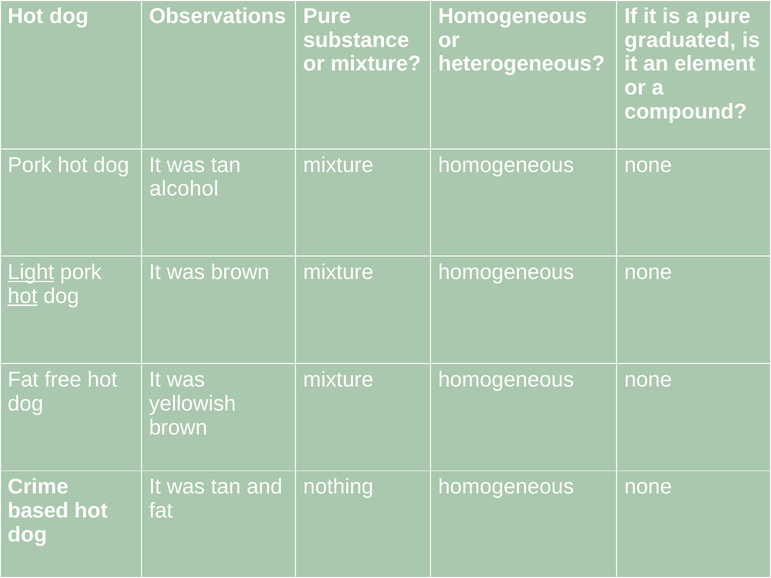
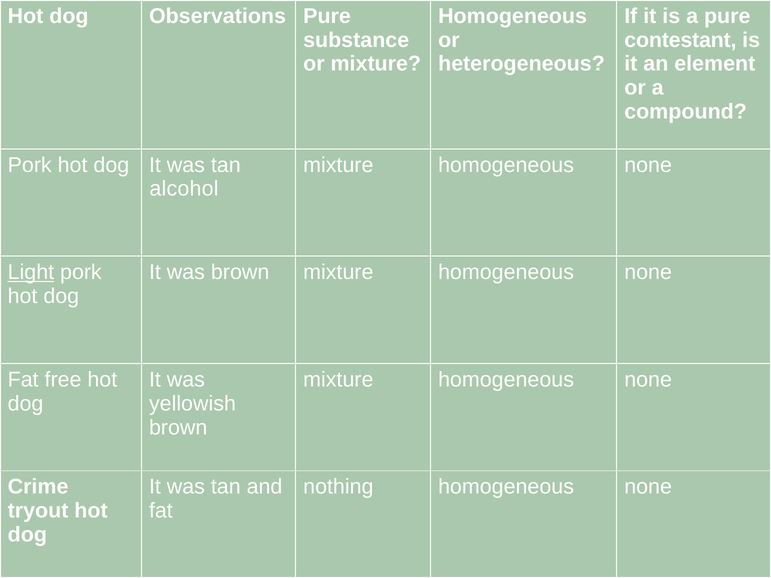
graduated: graduated -> contestant (680, 40)
hot underline: present -> none (23, 296)
based: based -> tryout (38, 511)
